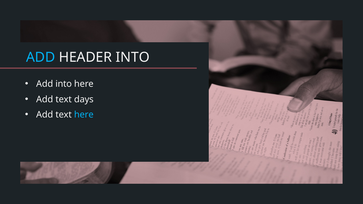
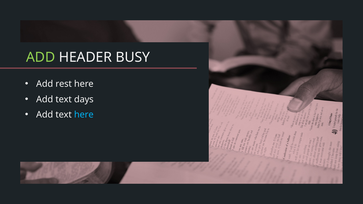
ADD colour: light blue -> light green (41, 57)
HEADER INTO: INTO -> BUSY (133, 57)
Add into: into -> rest (64, 84)
